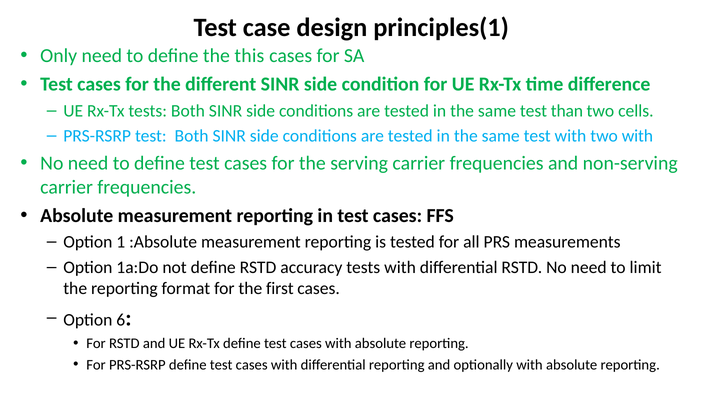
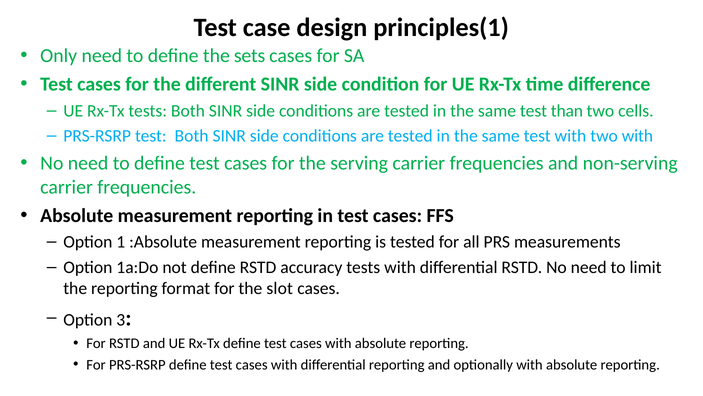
this: this -> sets (250, 56)
first: first -> slot (280, 288)
6: 6 -> 3 (121, 319)
